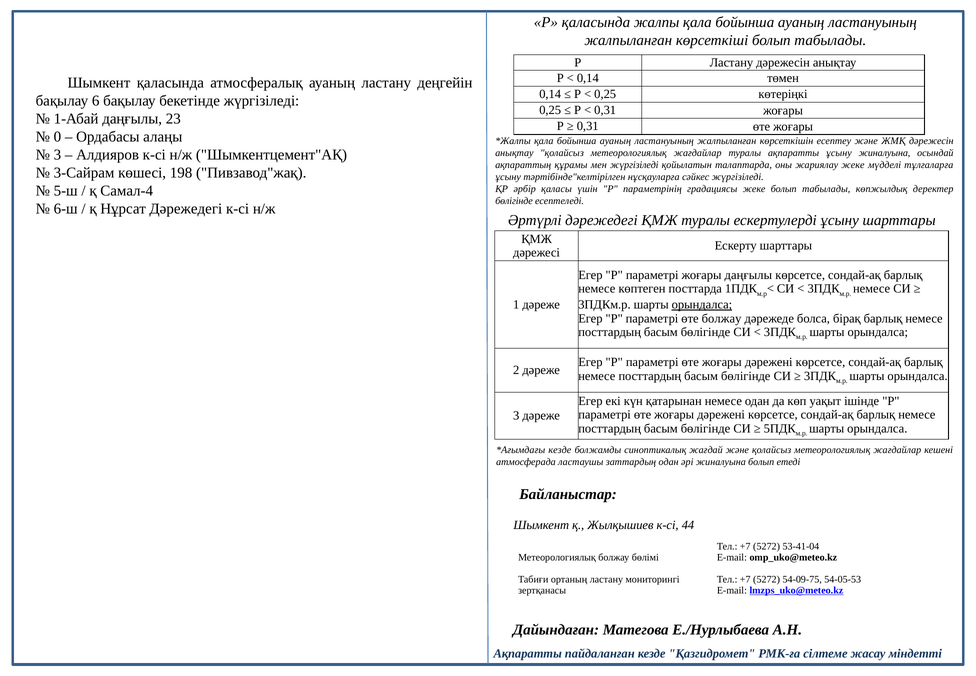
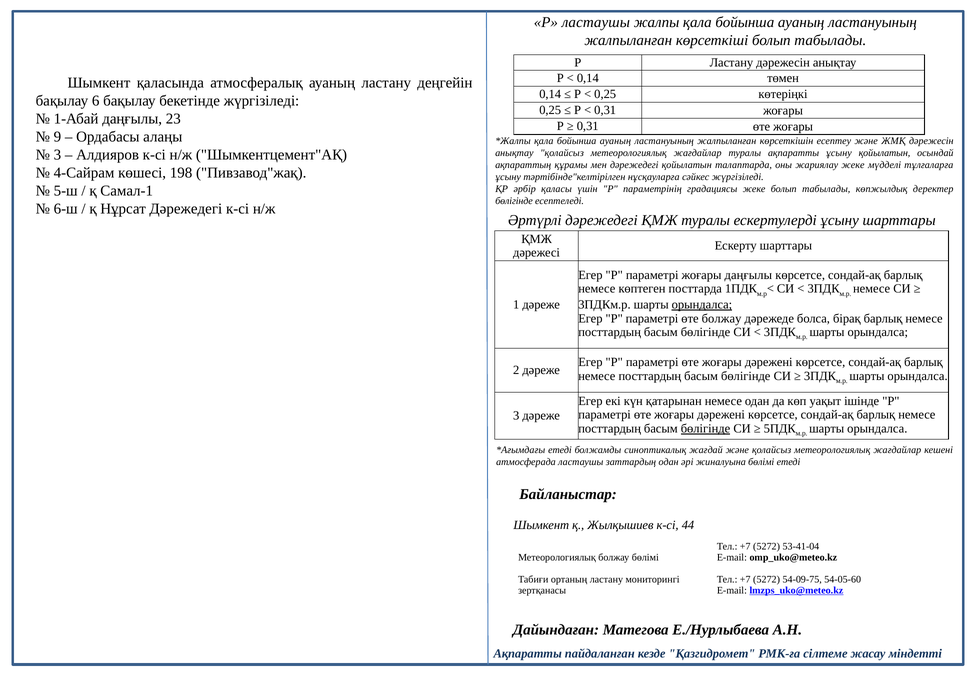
Р қаласында: қаласында -> ластаушы (596, 22)
0: 0 -> 9 (57, 137)
ұсыну жиналуына: жиналуына -> қойылатын (884, 153)
мен жүргізіледі: жүргізіледі -> дәрежедегі (634, 165)
3-Сайрам: 3-Сайрам -> 4-Сайрам (84, 173)
Самал-4: Самал-4 -> Самал-1 (127, 191)
бөлігінде underline: none -> present (705, 428)
кезде: кезде -> етеді (560, 450)
жиналуына болып: болып -> бөлімі (761, 462)
54-05-53: 54-05-53 -> 54-05-60 (843, 579)
